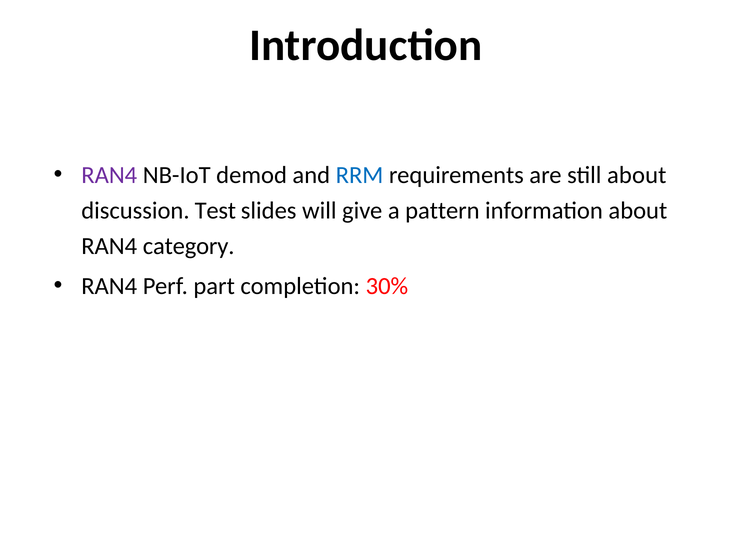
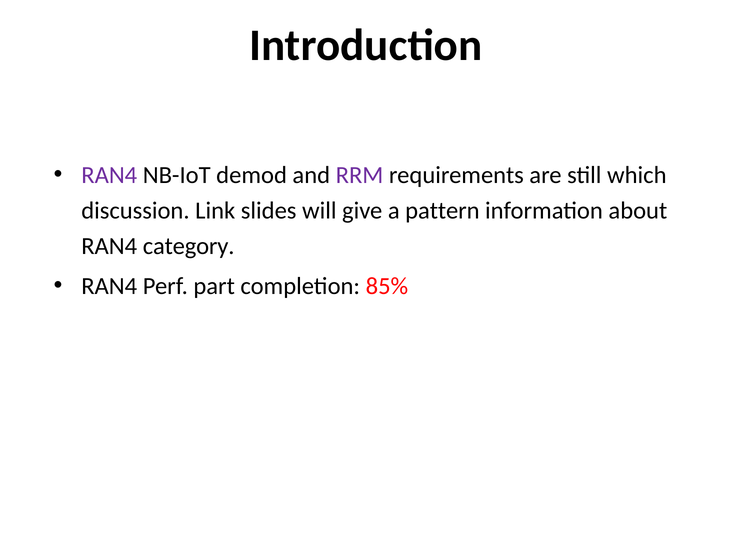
RRM colour: blue -> purple (360, 175)
still about: about -> which (637, 175)
Test: Test -> Link (215, 211)
30%: 30% -> 85% (387, 286)
